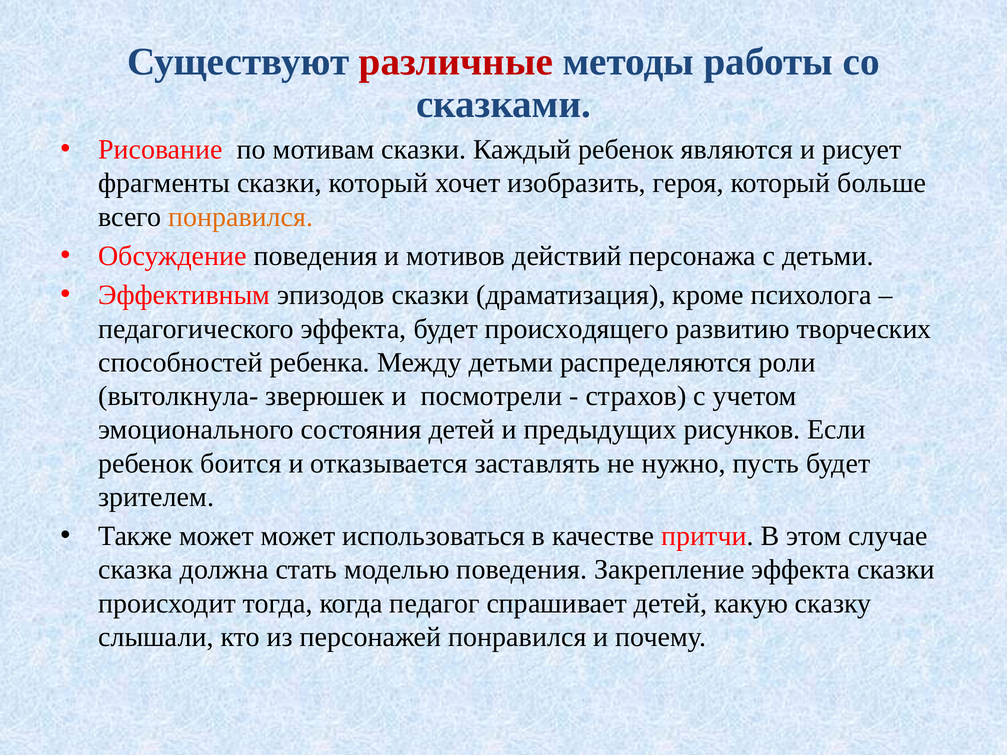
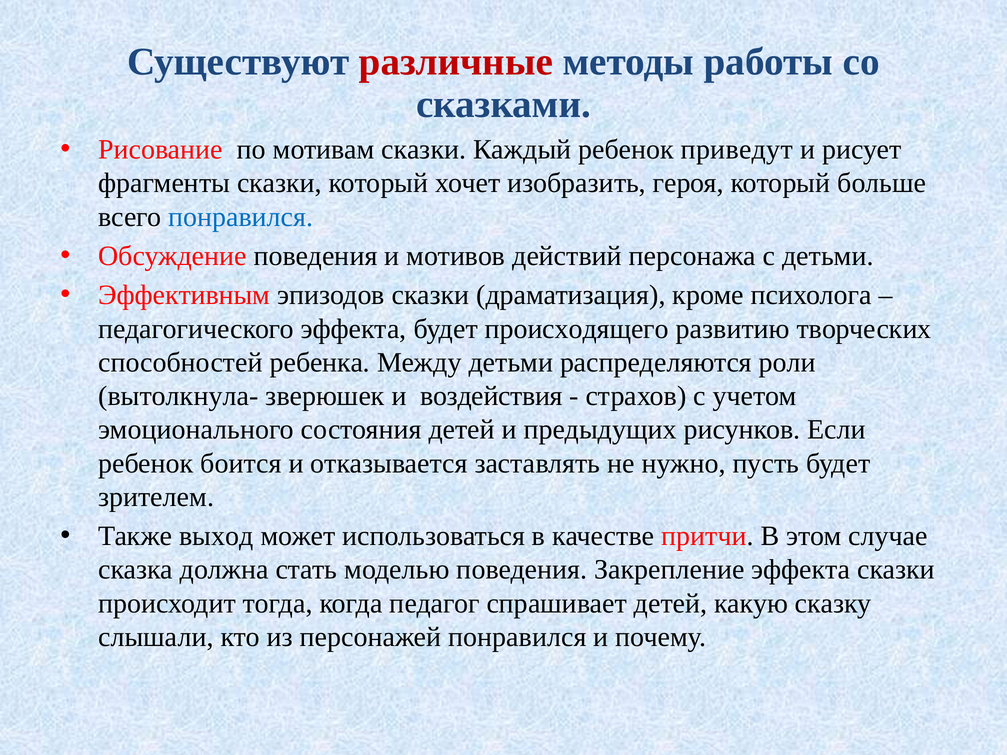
являются: являются -> приведут (737, 150)
понравился colour: orange -> blue (241, 217)
посмотрели: посмотрели -> воздействия (491, 396)
Также может: может -> выход (216, 536)
